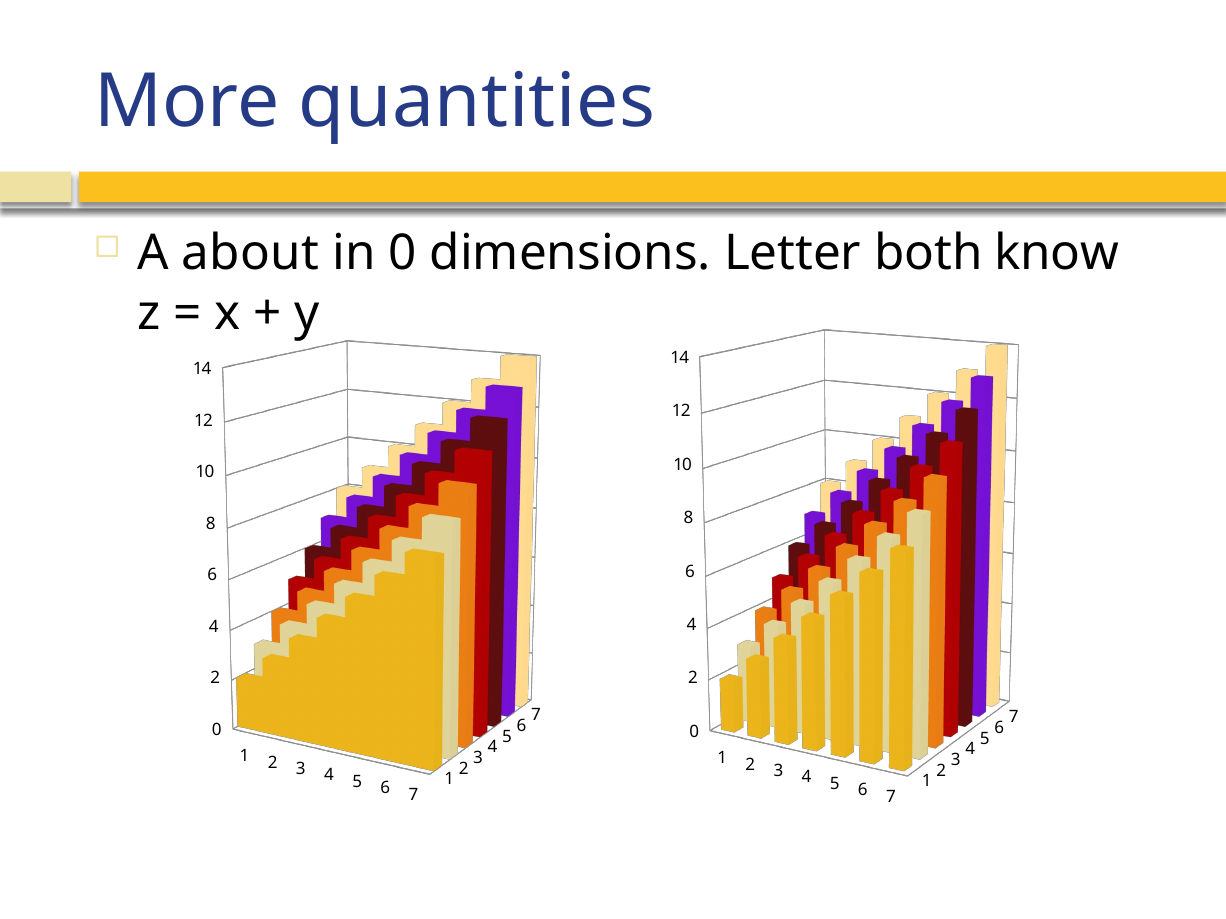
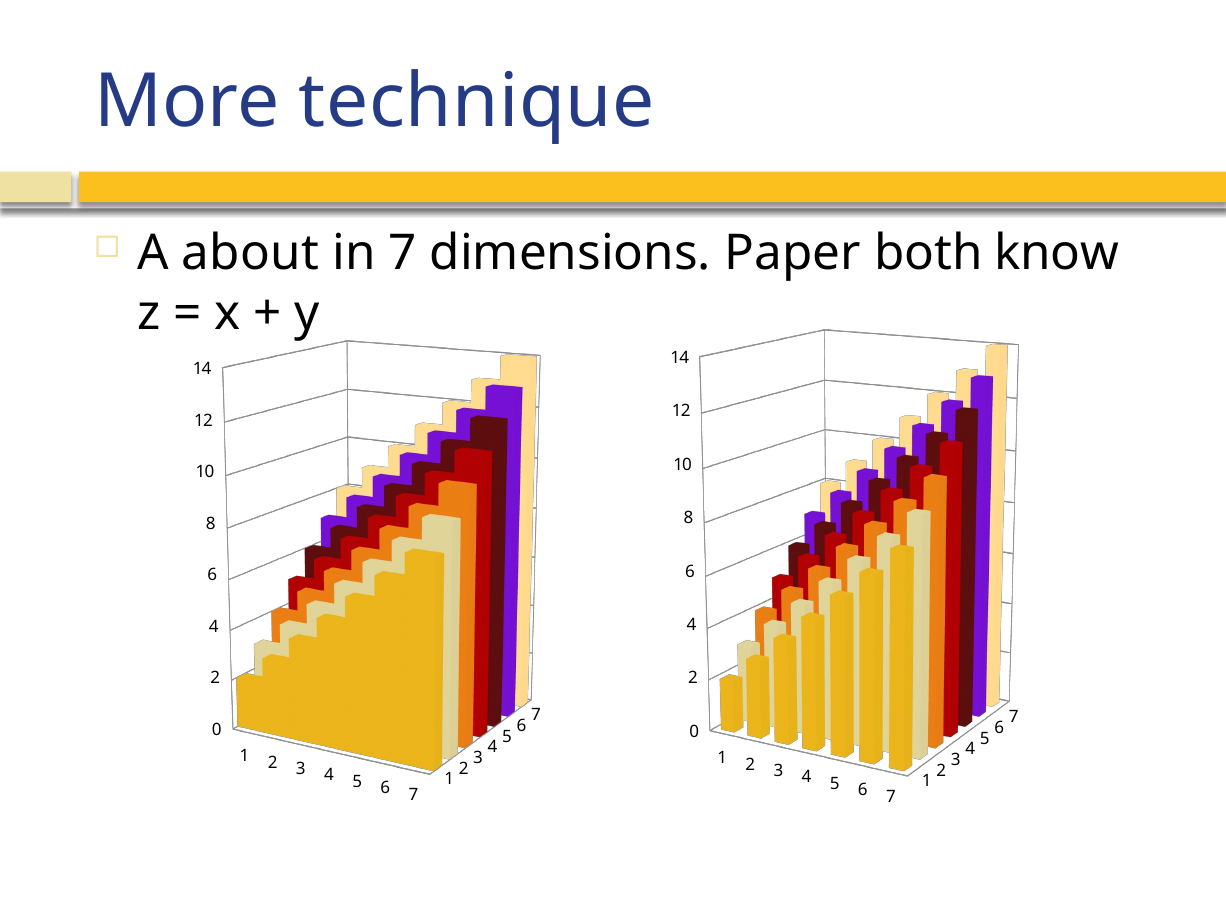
quantities: quantities -> technique (477, 102)
in 0: 0 -> 7 (403, 254)
Letter: Letter -> Paper (793, 254)
